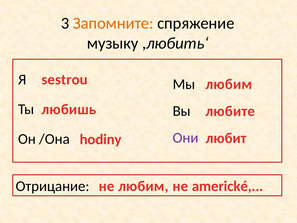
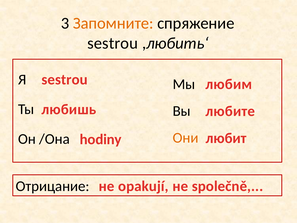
музыку: музыку -> sestrou (113, 43)
Они colour: purple -> orange (186, 138)
не любим: любим -> opakují (143, 186)
americké: americké -> společně (228, 186)
